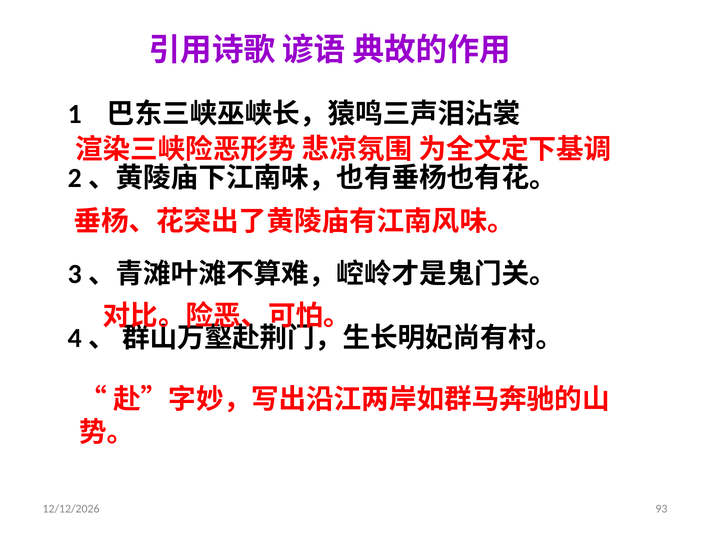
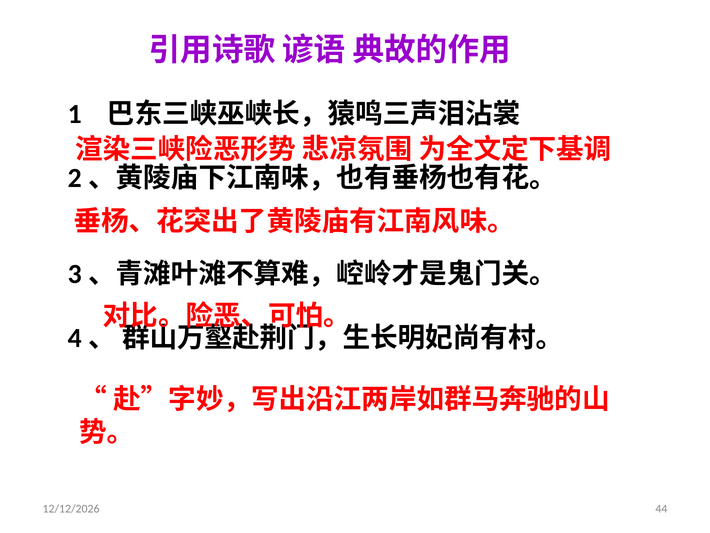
93: 93 -> 44 (661, 508)
